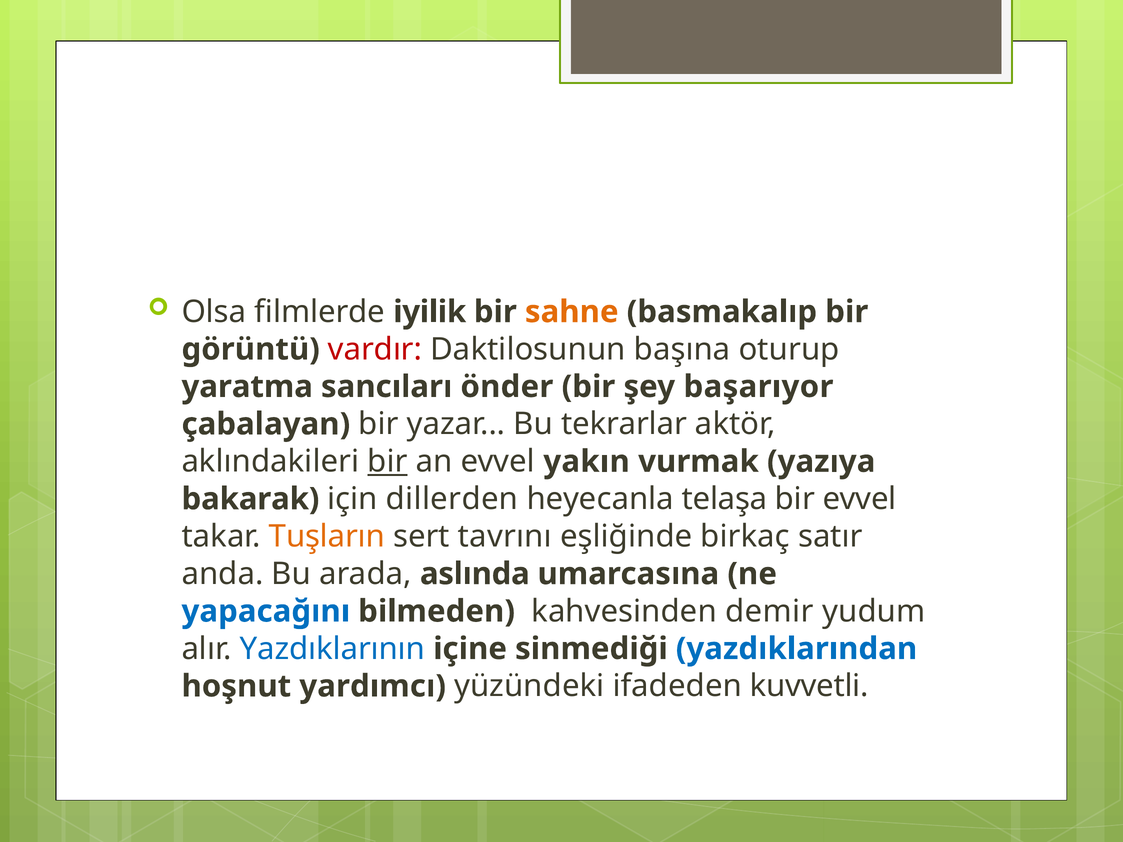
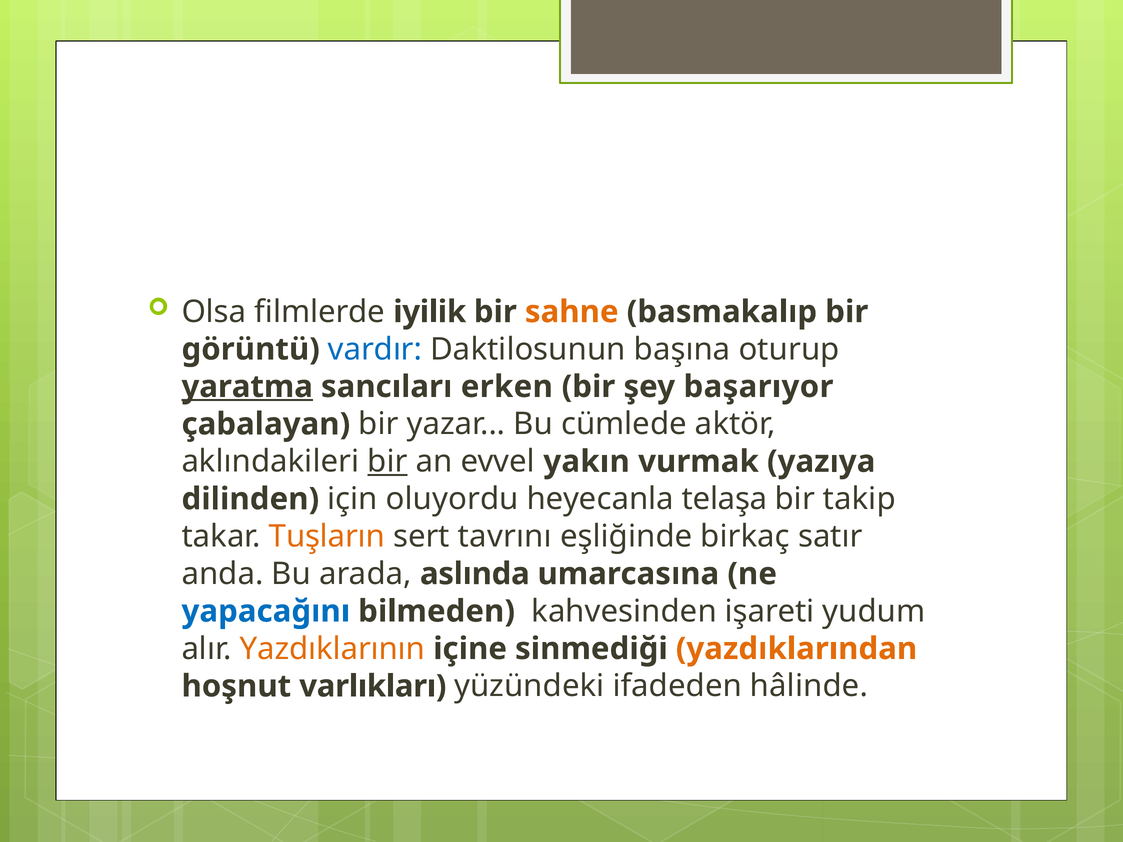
vardır colour: red -> blue (375, 349)
yaratma underline: none -> present (247, 387)
önder: önder -> erken (507, 387)
tekrarlar: tekrarlar -> cümlede (624, 424)
bakarak: bakarak -> dilinden (250, 499)
dillerden: dillerden -> oluyordu (452, 499)
bir evvel: evvel -> takip (859, 499)
demir: demir -> işareti (770, 612)
Yazdıklarının colour: blue -> orange (332, 649)
yazdıklarından colour: blue -> orange (797, 649)
yardımcı: yardımcı -> varlıkları (373, 686)
kuvvetli: kuvvetli -> hâlinde (809, 686)
